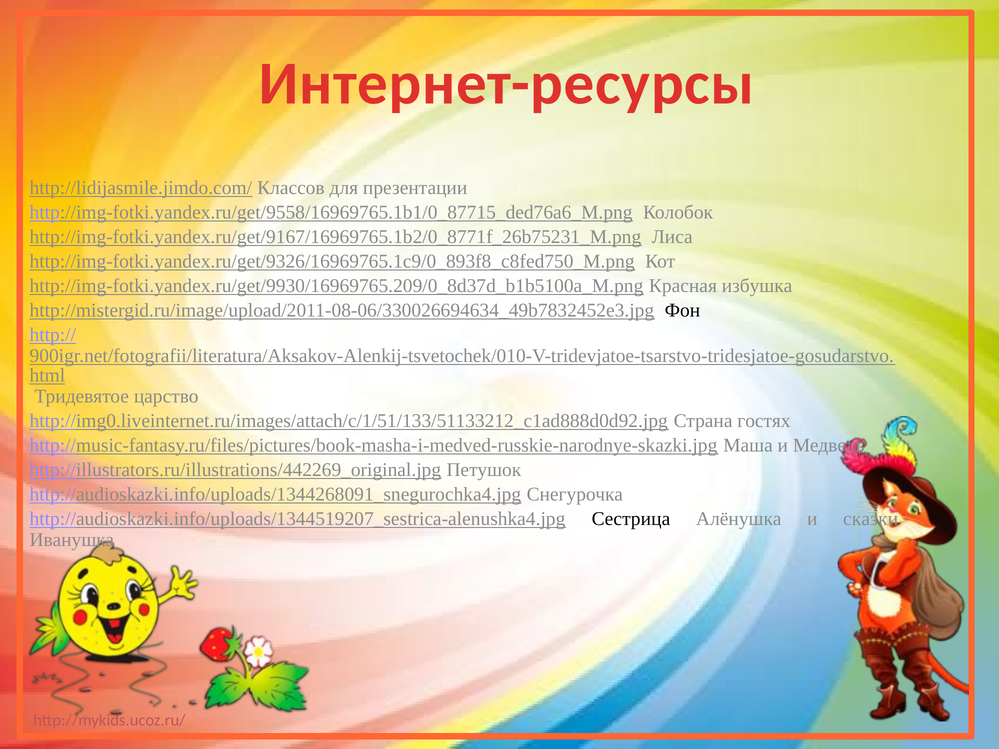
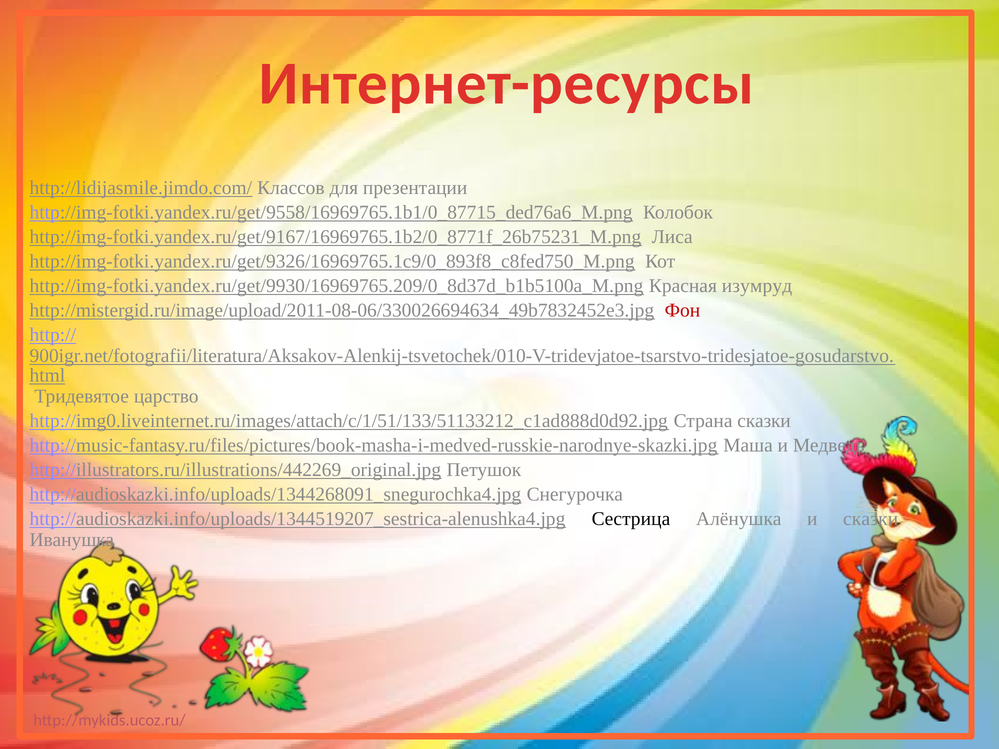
избушка: избушка -> изумруд (757, 286)
Фон colour: black -> red (682, 311)
Страна гостях: гостях -> сказки (764, 421)
